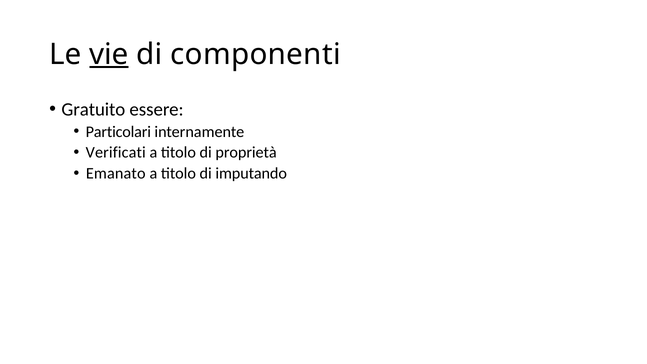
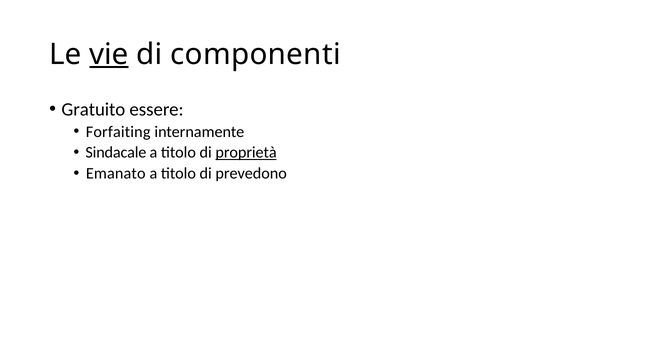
Particolari: Particolari -> Forfaiting (118, 132)
Verificati: Verificati -> Sindacale (116, 153)
proprietà underline: none -> present (246, 153)
imputando: imputando -> prevedono (251, 173)
